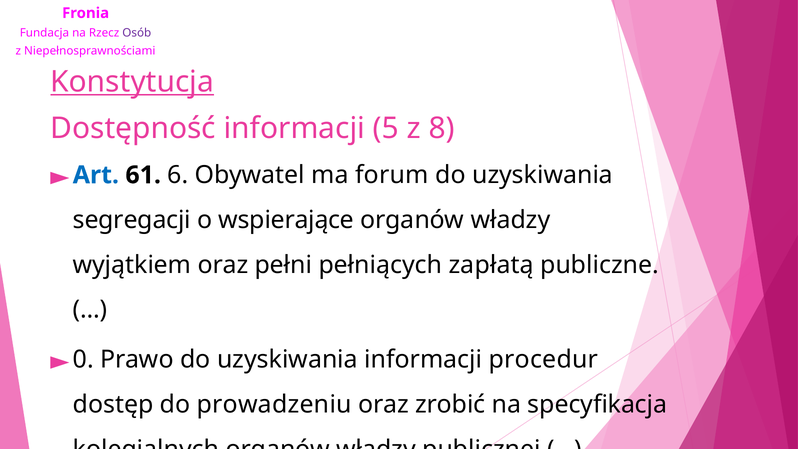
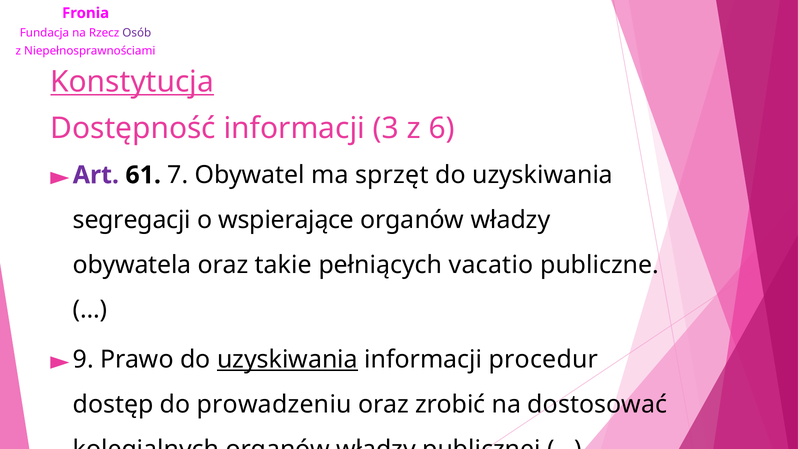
5: 5 -> 3 (386, 129)
8: 8 -> 6 (442, 129)
Art colour: blue -> purple (96, 175)
6: 6 -> 7 (178, 175)
forum: forum -> sprzęt (392, 175)
wyjątkiem: wyjątkiem -> obywatela (132, 265)
pełni: pełni -> takie (283, 265)
zapłatą: zapłatą -> vacatio (491, 265)
0: 0 -> 9 (83, 360)
uzyskiwania underline: none -> present (287, 360)
specyfikacja: specyfikacja -> dostosować (597, 404)
